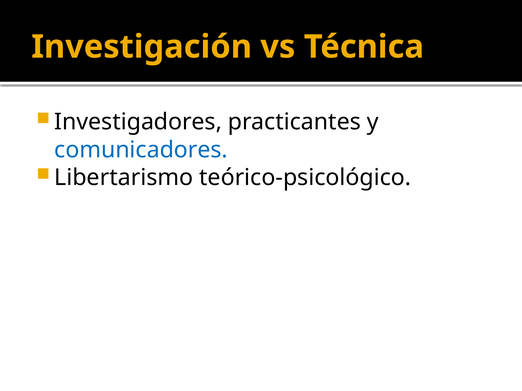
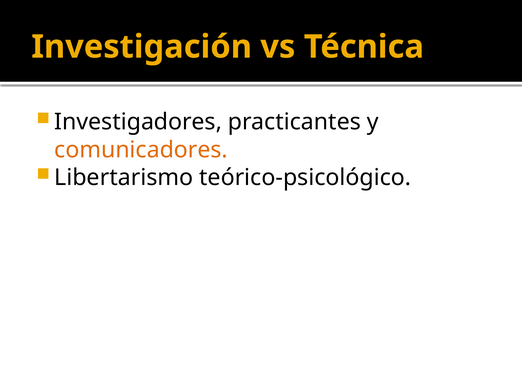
comunicadores colour: blue -> orange (141, 150)
